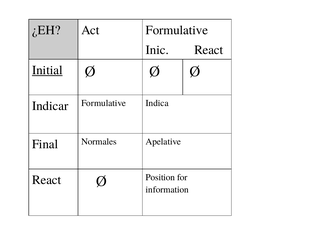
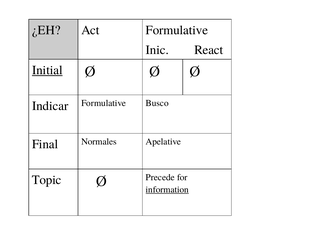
Indica: Indica -> Busco (157, 103)
React: React -> Topic (47, 180)
Position: Position -> Precede (160, 178)
information underline: none -> present (167, 190)
